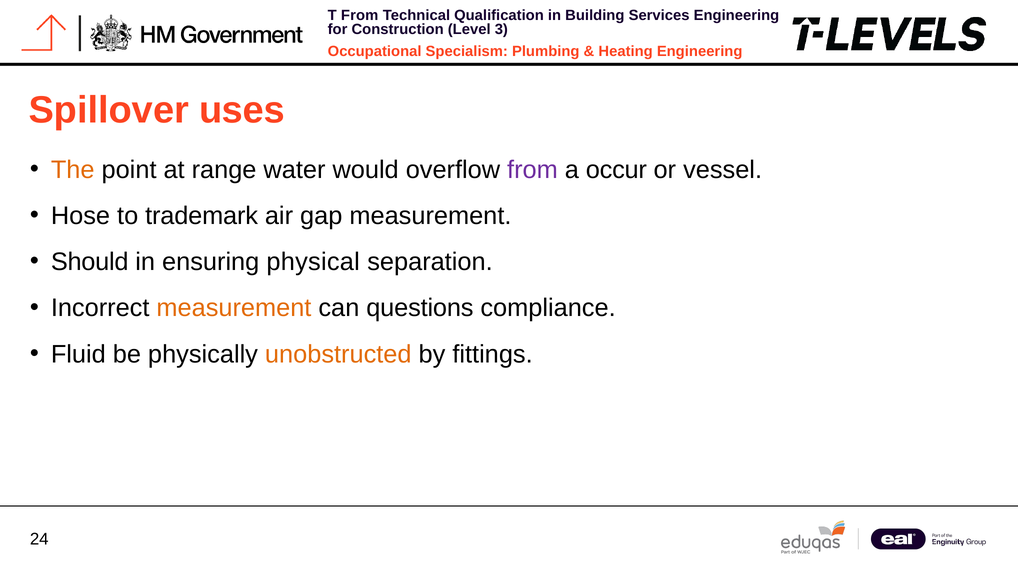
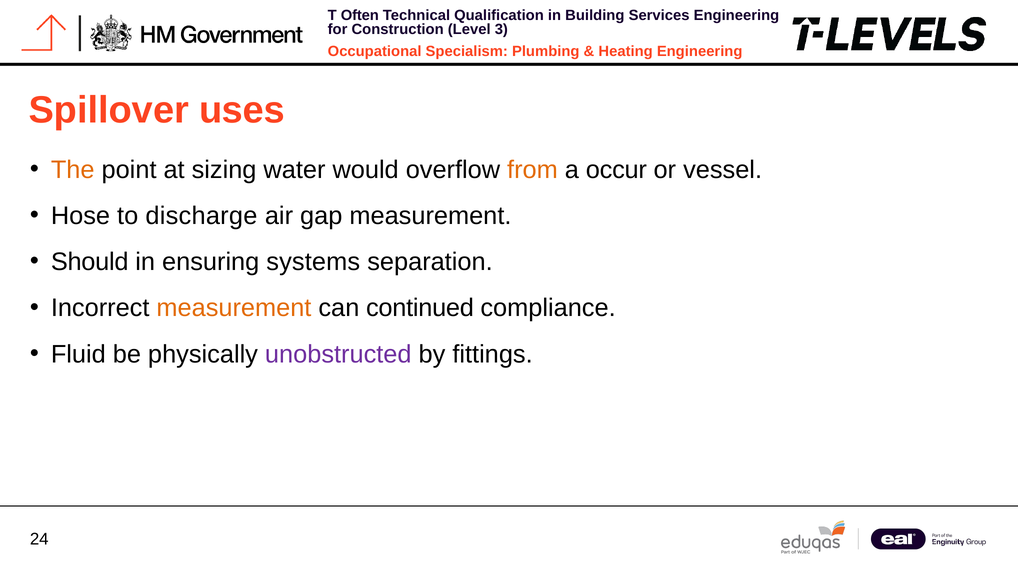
From: From -> Often (360, 15)
range: range -> sizing (224, 170)
from colour: purple -> orange (532, 170)
trademark: trademark -> discharge (201, 216)
physical: physical -> systems (313, 262)
questions: questions -> continued (420, 308)
unobstructed colour: orange -> purple (338, 354)
